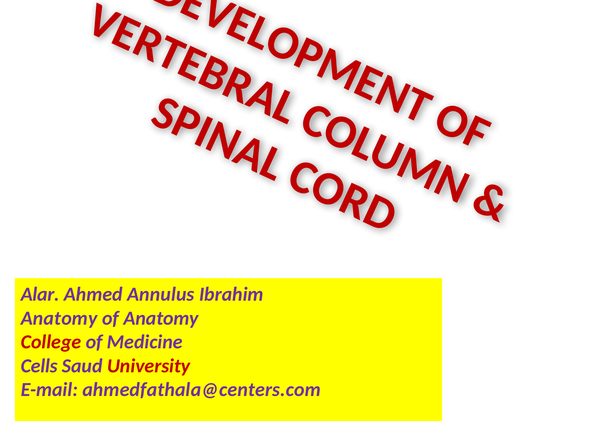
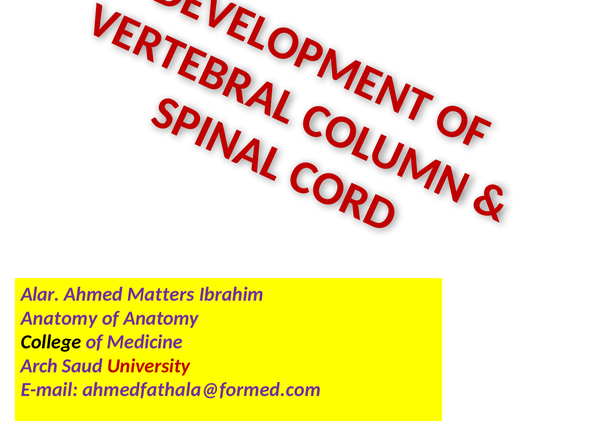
Annulus: Annulus -> Matters (161, 294)
College colour: red -> black (51, 342)
Cells: Cells -> Arch (39, 366)
ahmedfathala@centers.com: ahmedfathala@centers.com -> ahmedfathala@formed.com (202, 390)
